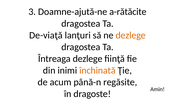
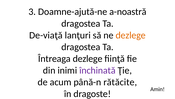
a-rătăcite: a-rătăcite -> a-noastră (128, 12)
închinată colour: orange -> purple (97, 70)
regăsite: regăsite -> rătăcite (120, 82)
